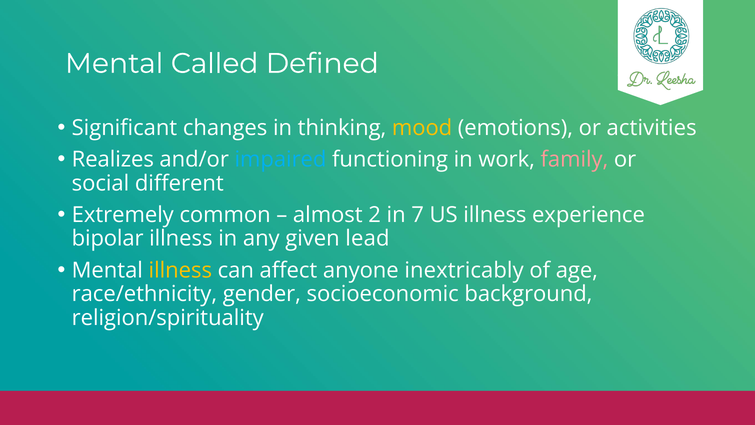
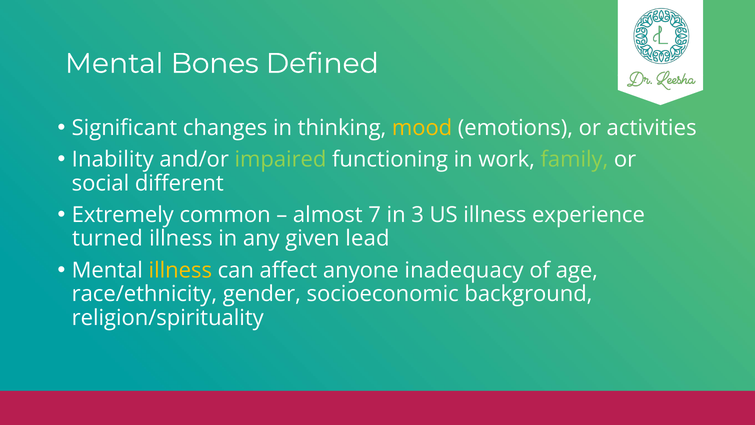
Called: Called -> Bones (215, 63)
Realizes: Realizes -> Inability (113, 159)
impaired colour: light blue -> light green (280, 159)
family colour: pink -> light green (574, 159)
2: 2 -> 7 (375, 215)
7: 7 -> 3 (418, 215)
bipolar: bipolar -> turned (107, 239)
inextricably: inextricably -> inadequacy (464, 270)
